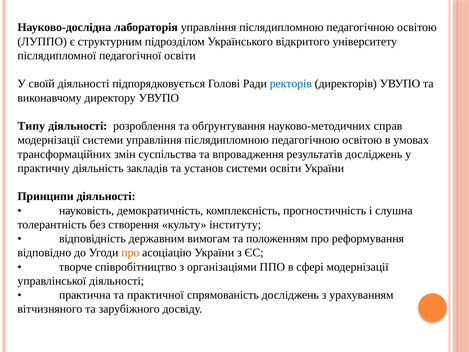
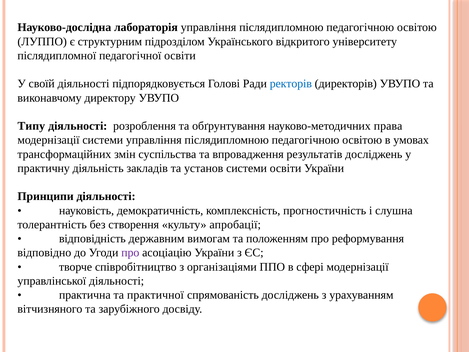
справ: справ -> права (388, 126)
інституту: інституту -> апробації (235, 224)
про colour: orange -> purple (130, 253)
